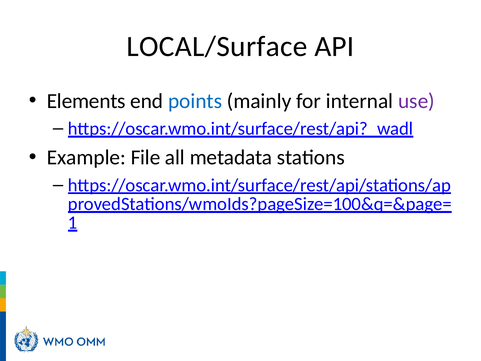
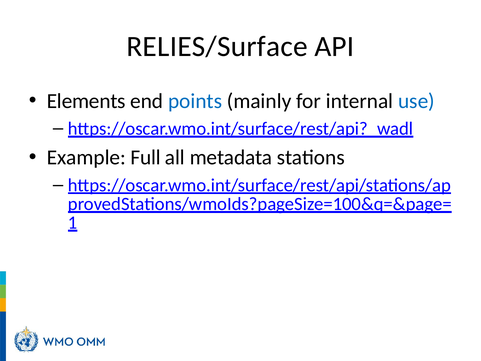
LOCAL/Surface: LOCAL/Surface -> RELIES/Surface (217, 47)
use colour: purple -> blue (416, 101)
File: File -> Full (146, 157)
